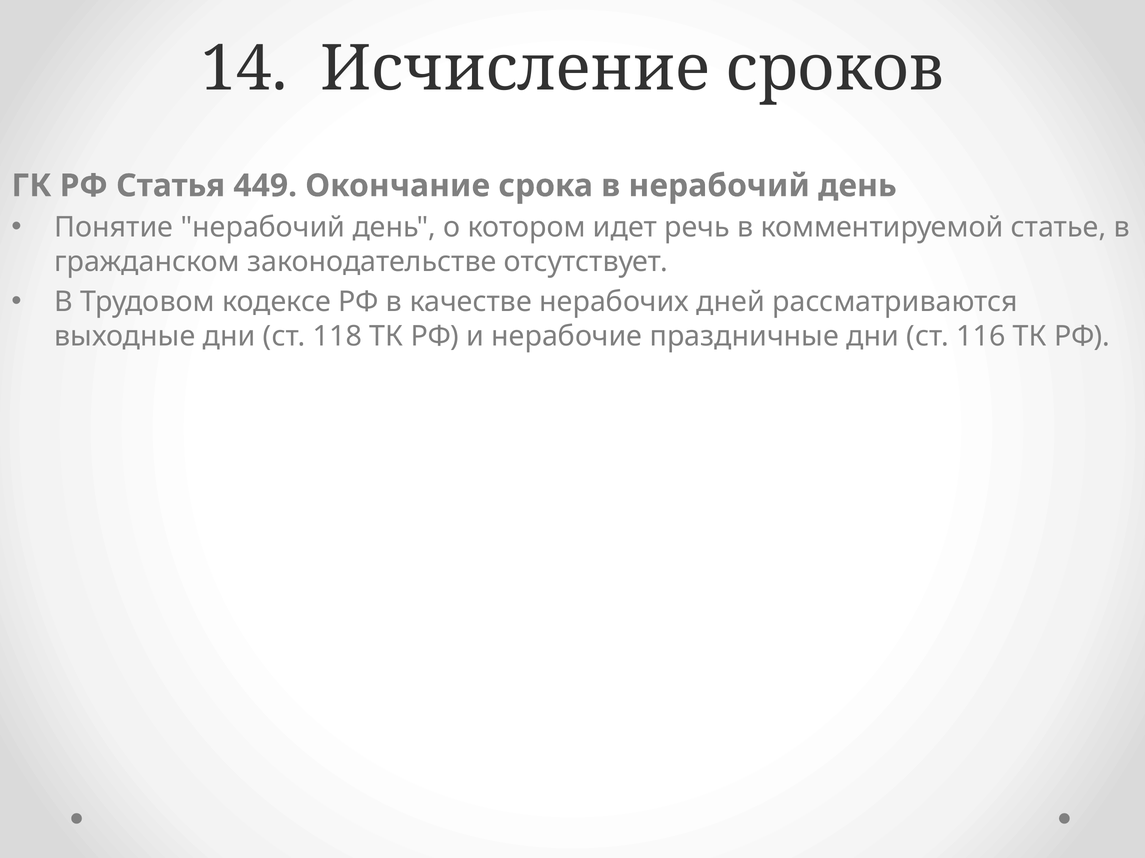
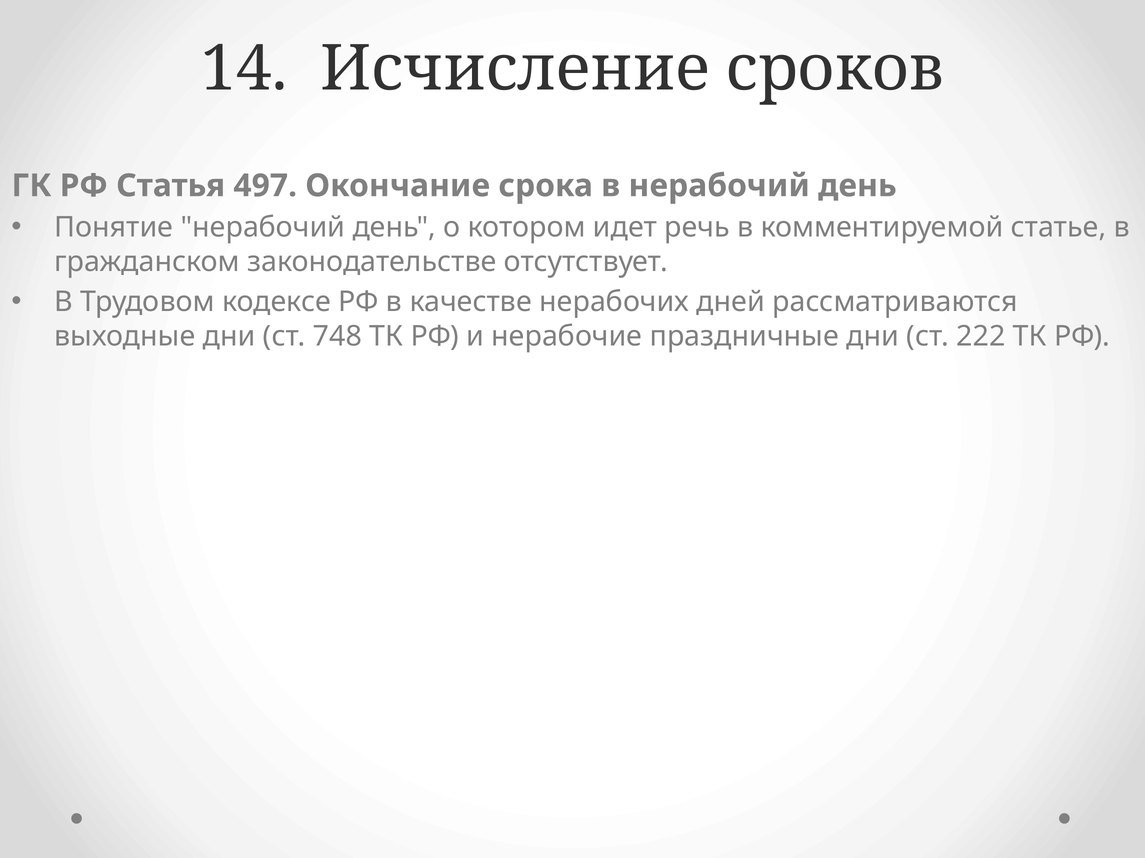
449: 449 -> 497 (265, 186)
118: 118 -> 748 (337, 336)
116: 116 -> 222 (981, 336)
